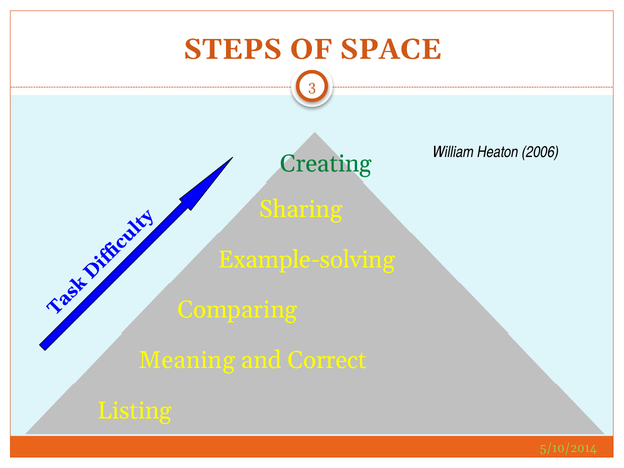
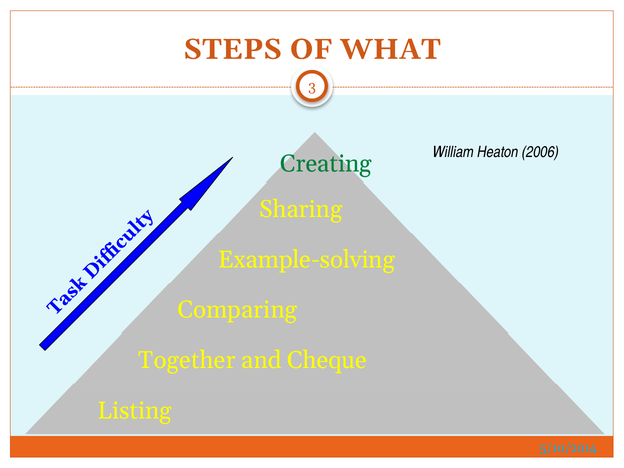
SPACE: SPACE -> WHAT (391, 49)
Meaning: Meaning -> Together (187, 360)
Correct: Correct -> Cheque (327, 360)
5/10/2014 colour: light green -> light blue (568, 448)
